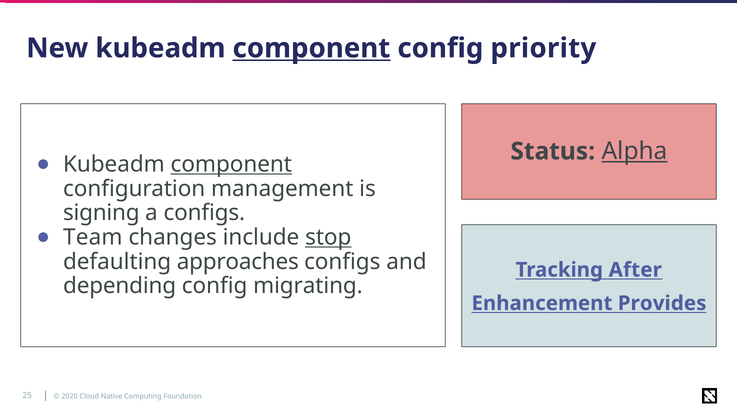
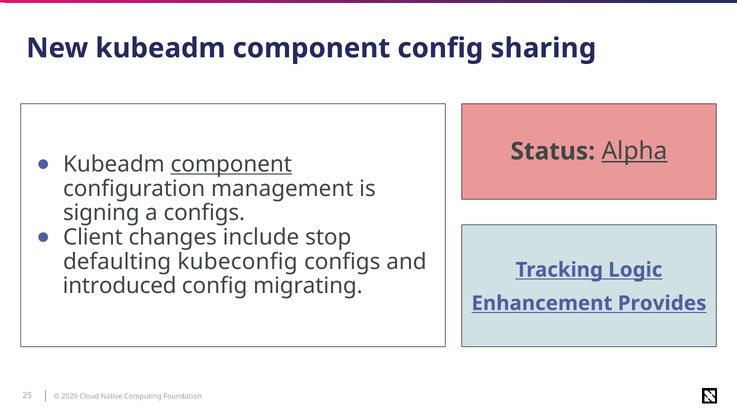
component underline: present -> none (311, 48)
priority: priority -> sharing (543, 48)
Team: Team -> Client (93, 237)
stop underline: present -> none (328, 237)
approaches: approaches -> kubeconfig (238, 261)
After: After -> Logic (635, 270)
depending: depending -> introduced (120, 286)
